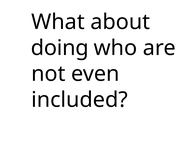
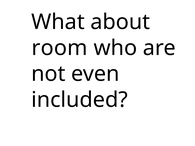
doing: doing -> room (60, 48)
